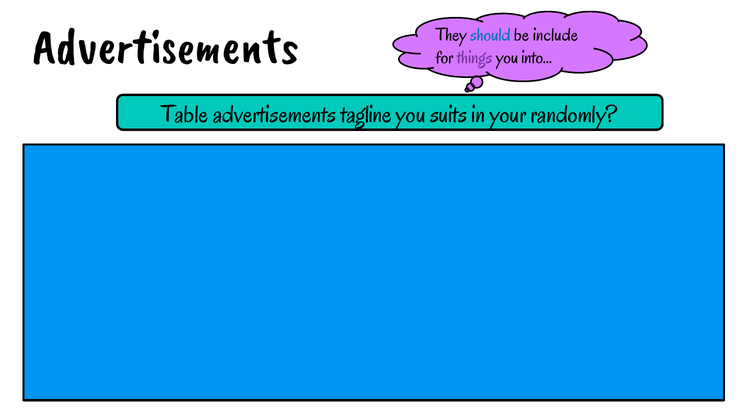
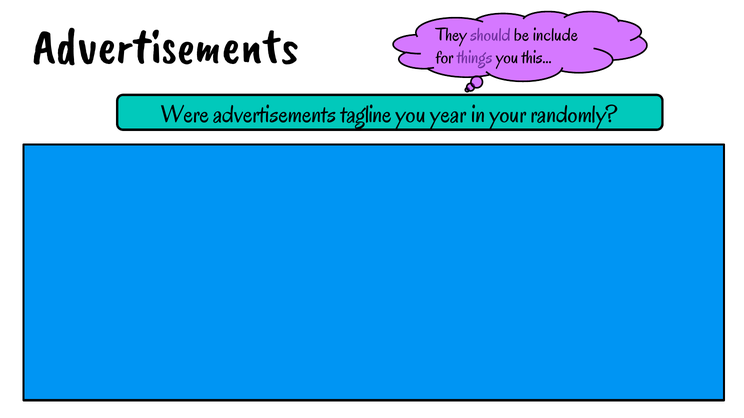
should colour: blue -> purple (490, 35)
into…: into… -> this… (537, 57)
Table: Table -> Were (185, 114)
suits: suits -> year (448, 114)
